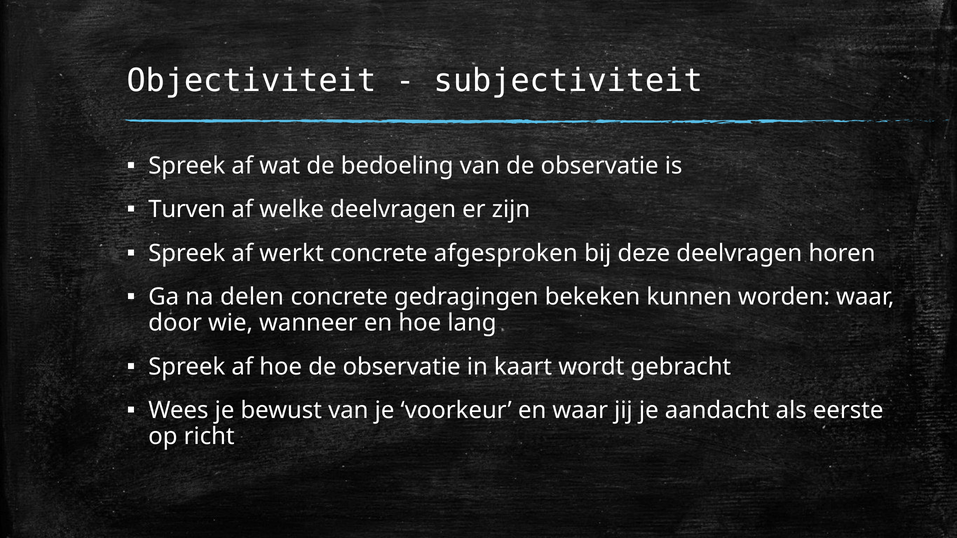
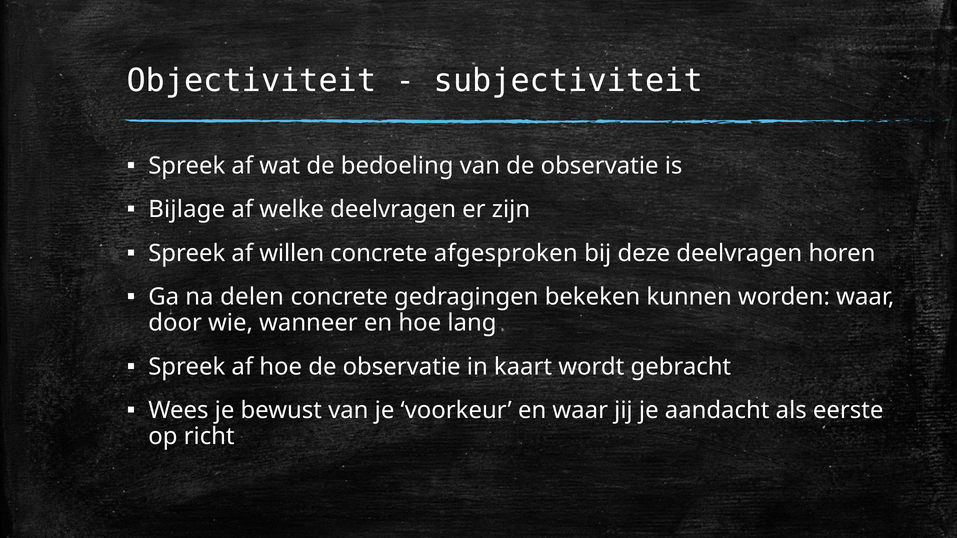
Turven: Turven -> Bijlage (187, 210)
werkt: werkt -> willen (292, 253)
